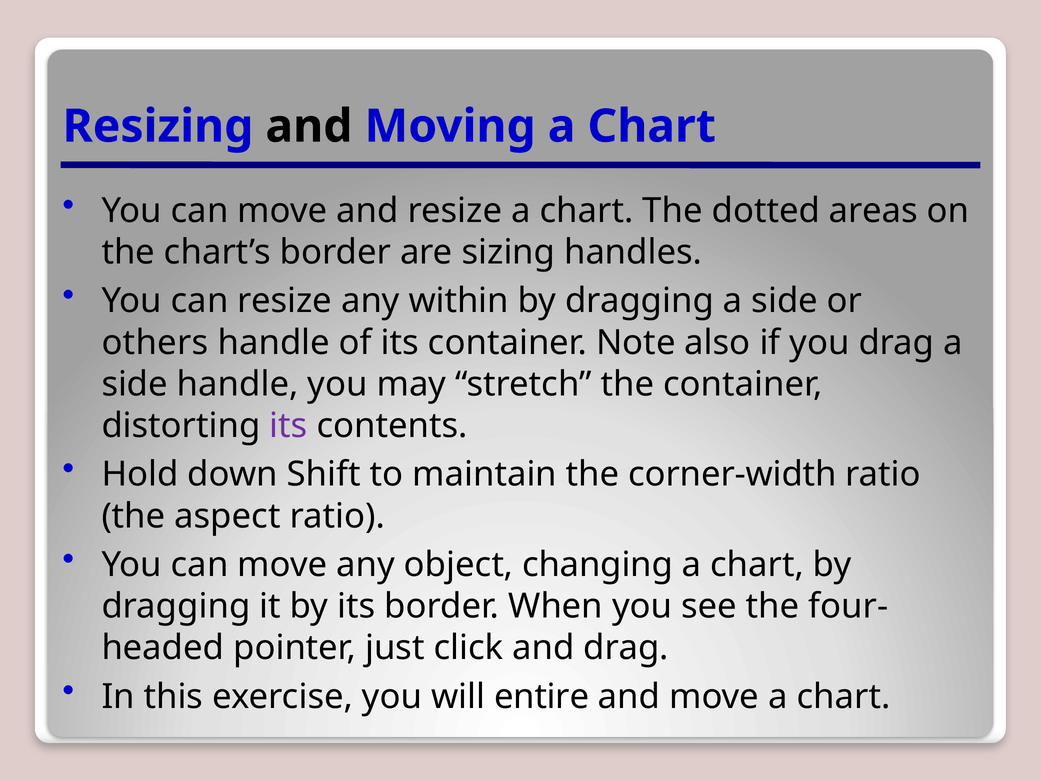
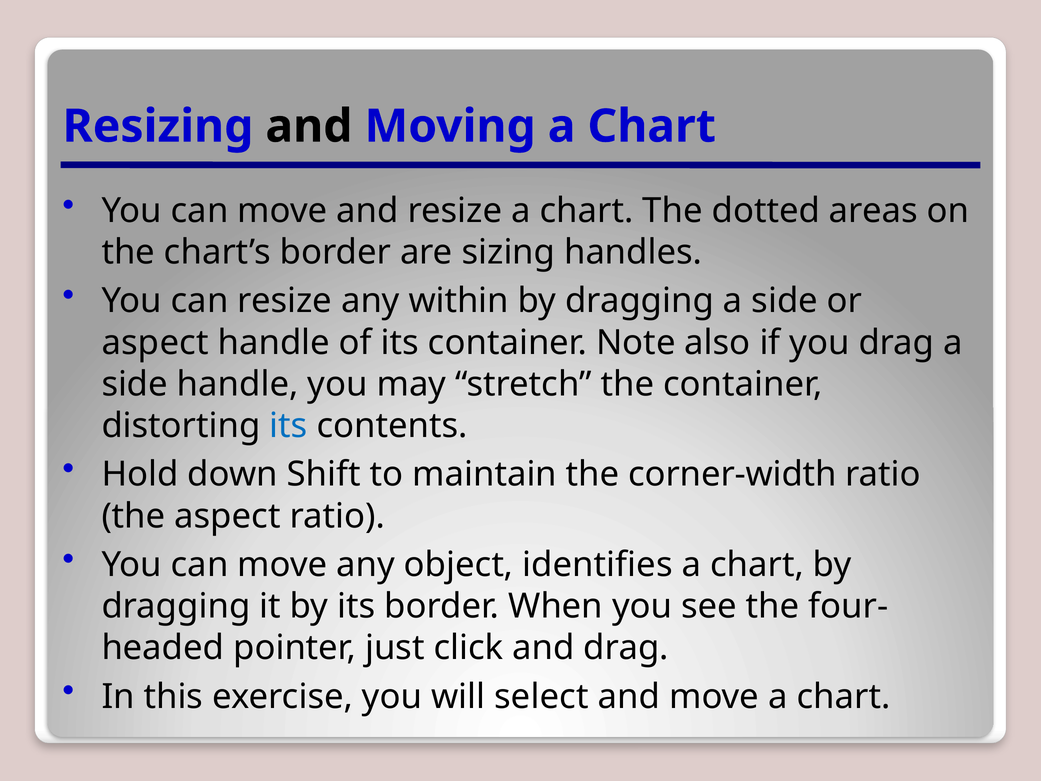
others: others -> aspect (155, 342)
its colour: purple -> blue (288, 426)
changing: changing -> identifies (597, 565)
entire: entire -> select (541, 696)
